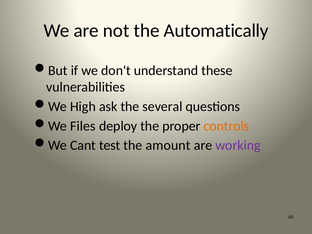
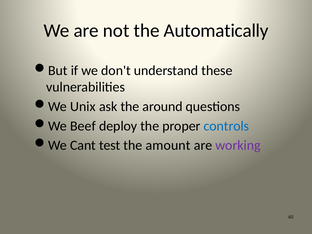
High: High -> Unix (83, 107)
several: several -> around (163, 107)
Files: Files -> Beef (83, 126)
controls colour: orange -> blue (226, 126)
